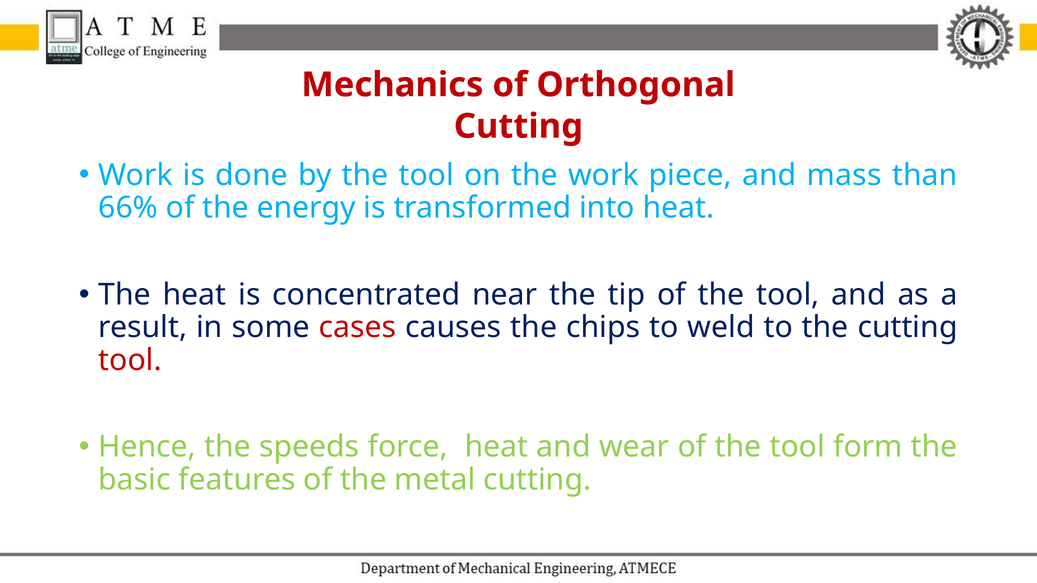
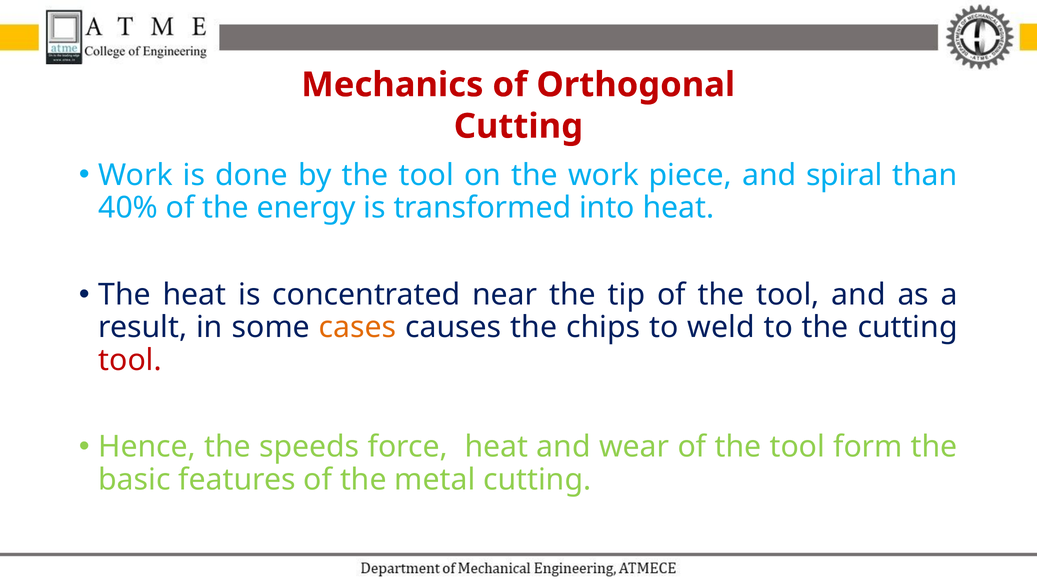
mass: mass -> spiral (844, 175)
66%: 66% -> 40% (128, 208)
cases colour: red -> orange (358, 328)
